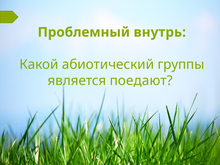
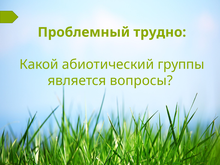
внутрь: внутрь -> трудно (160, 32)
поедают: поедают -> вопросы (141, 81)
